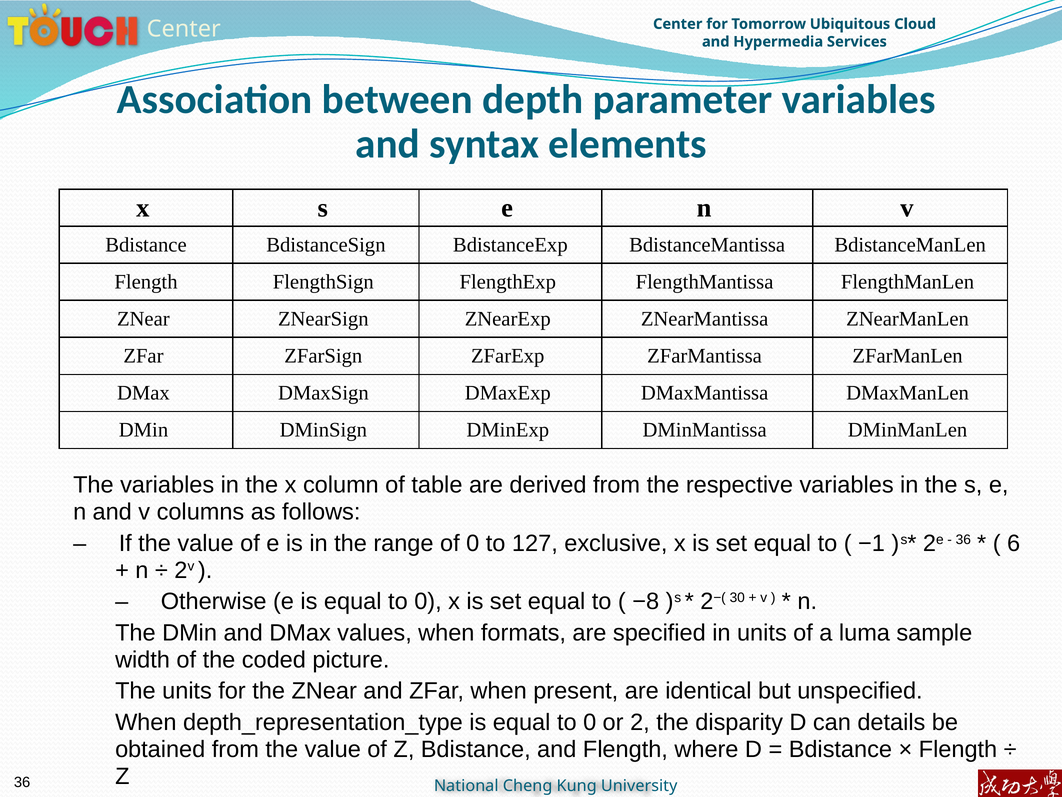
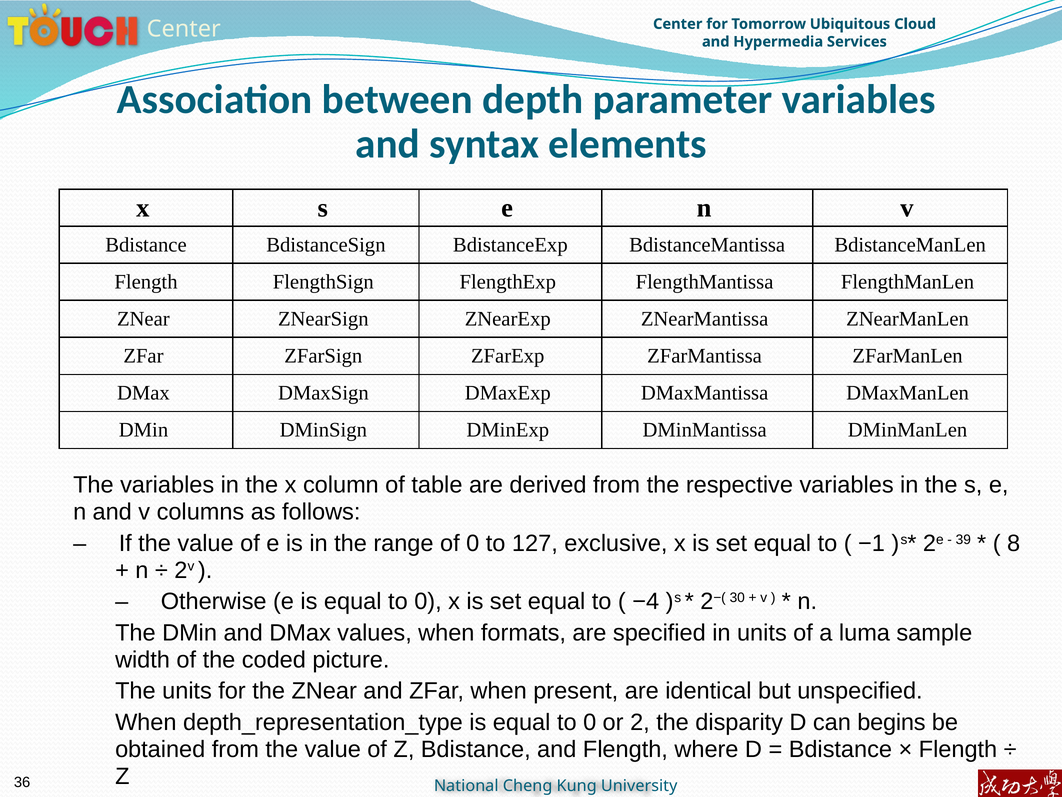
36: 36 -> 39 (963, 539)
6: 6 -> 8 (1014, 543)
−8: −8 -> −4 (646, 601)
details: details -> begins (891, 722)
